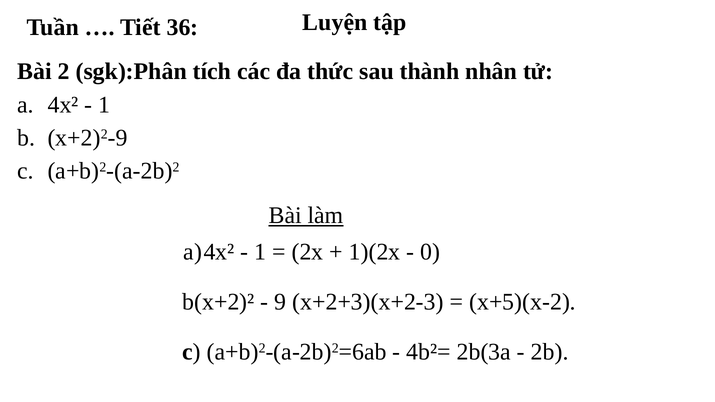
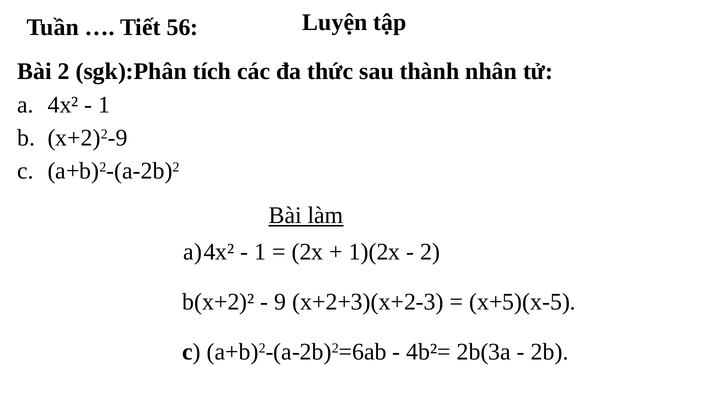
36: 36 -> 56 (183, 27)
0: 0 -> 2 (430, 252)
x+5)(x-2: x+5)(x-2 -> x+5)(x-5 (523, 302)
